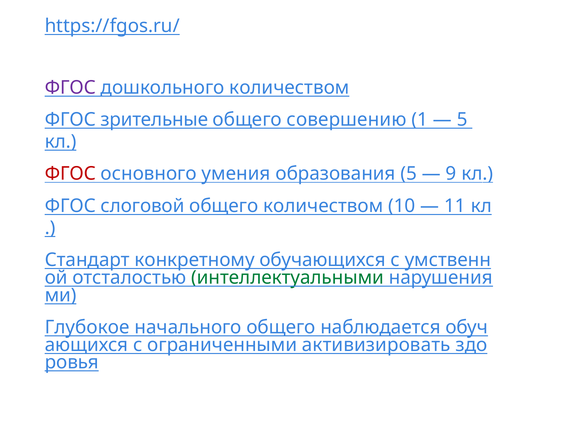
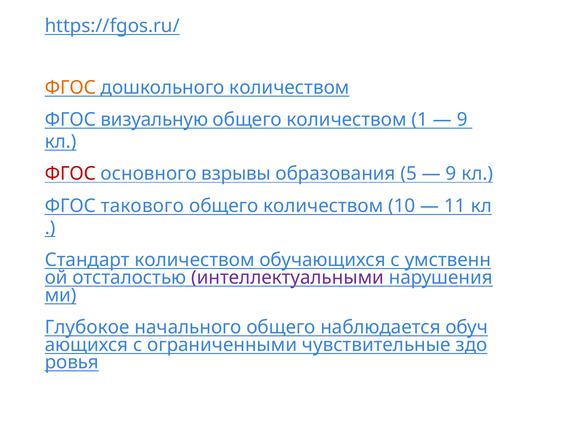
ФГОС colour: purple -> orange (70, 87)
зрительные: зрительные -> визуальную (154, 120)
совершению: совершению -> количеством (347, 120)
5: 5 -> 9 (462, 120)
умения: умения -> взрывы (236, 174)
слоговой: слоговой -> такового (142, 206)
Стандарт конкретному: конкретному -> количеством (195, 260)
интеллектуальными colour: green -> purple (288, 277)
активизировать: активизировать -> чувствительные (376, 344)
